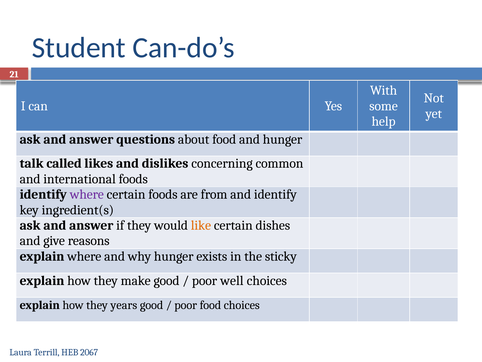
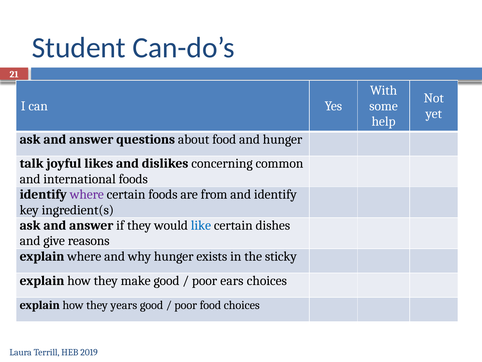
called: called -> joyful (64, 163)
like colour: orange -> blue (201, 225)
well: well -> ears (232, 280)
2067: 2067 -> 2019 (89, 352)
